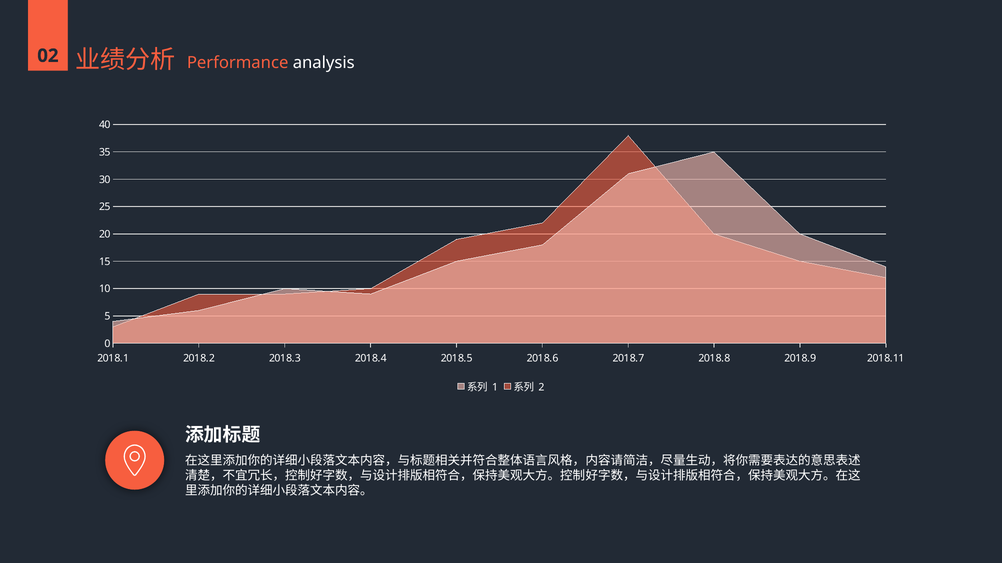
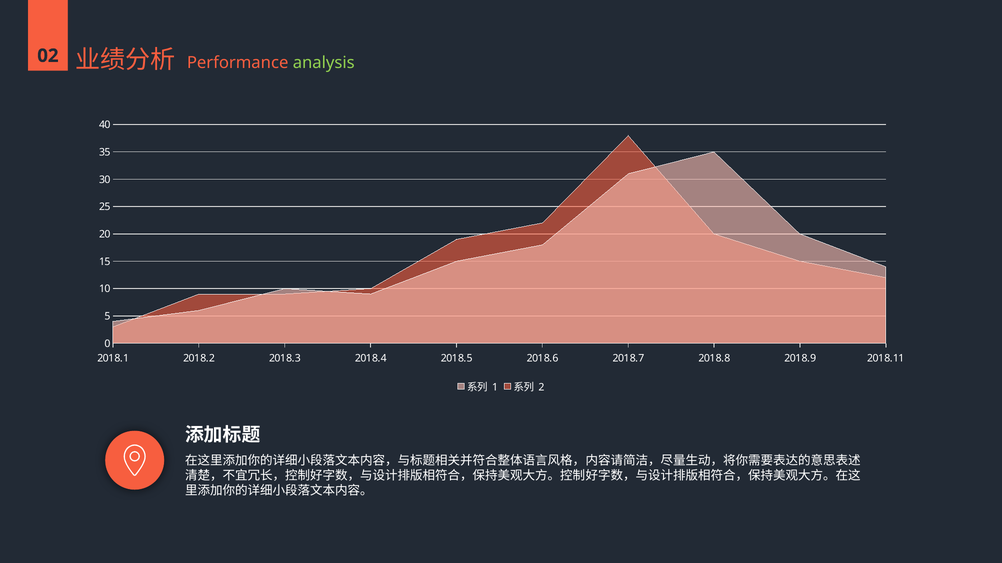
analysis colour: white -> light green (324, 63)
